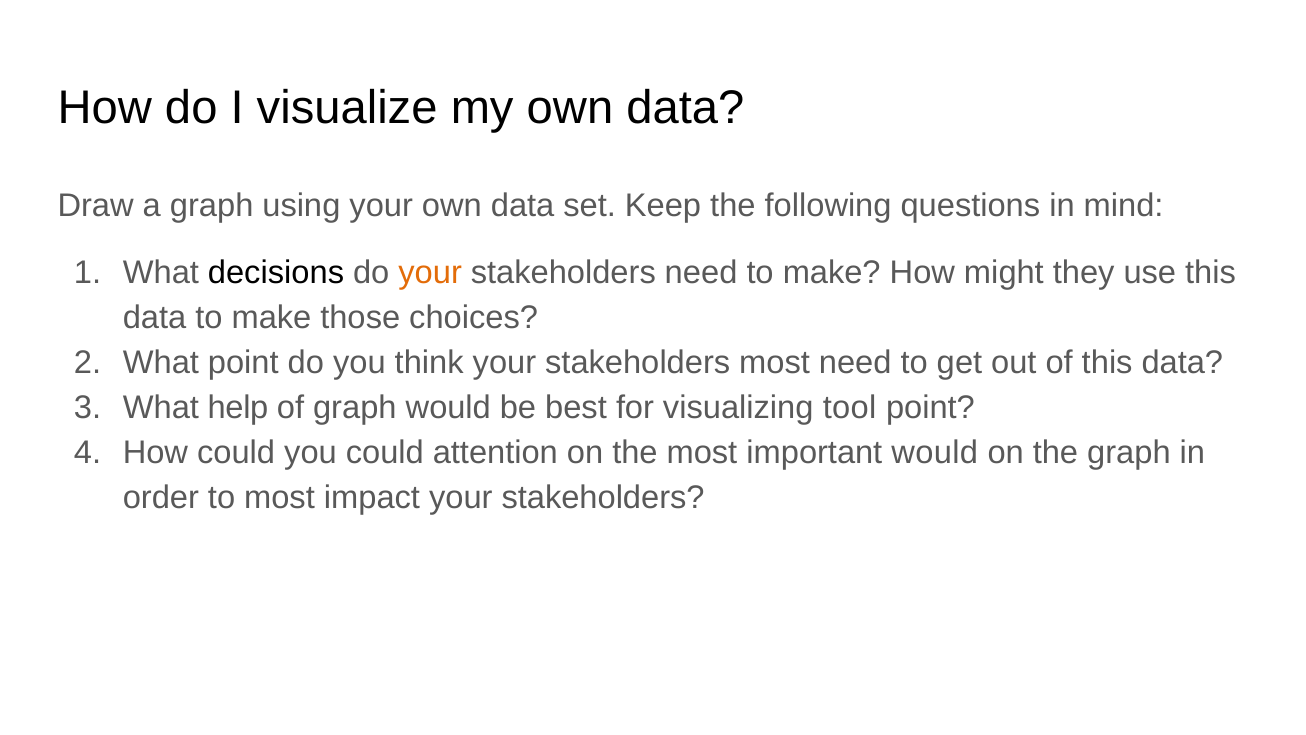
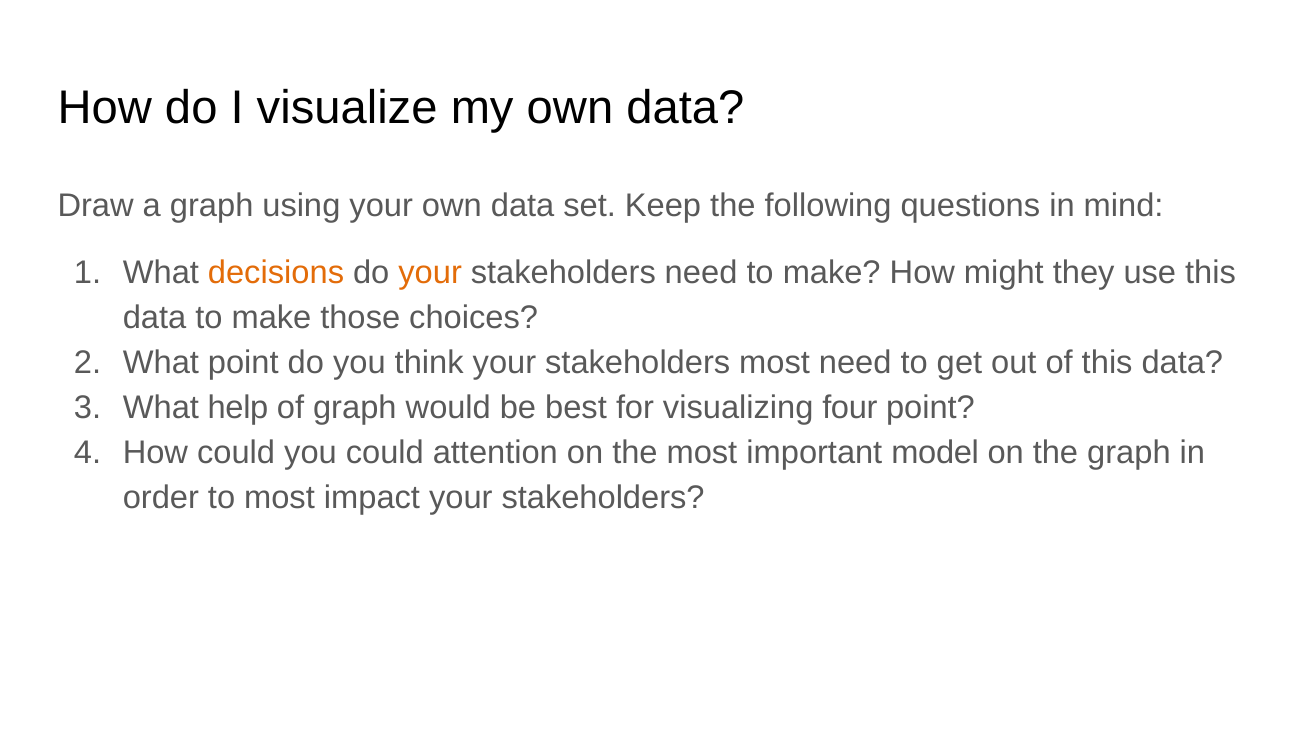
decisions colour: black -> orange (276, 272)
tool: tool -> four (850, 407)
important would: would -> model (935, 452)
